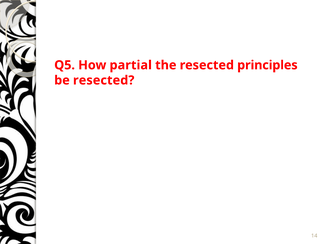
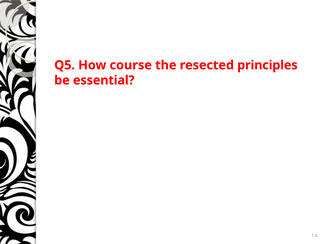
partial: partial -> course (131, 65)
be resected: resected -> essential (104, 80)
